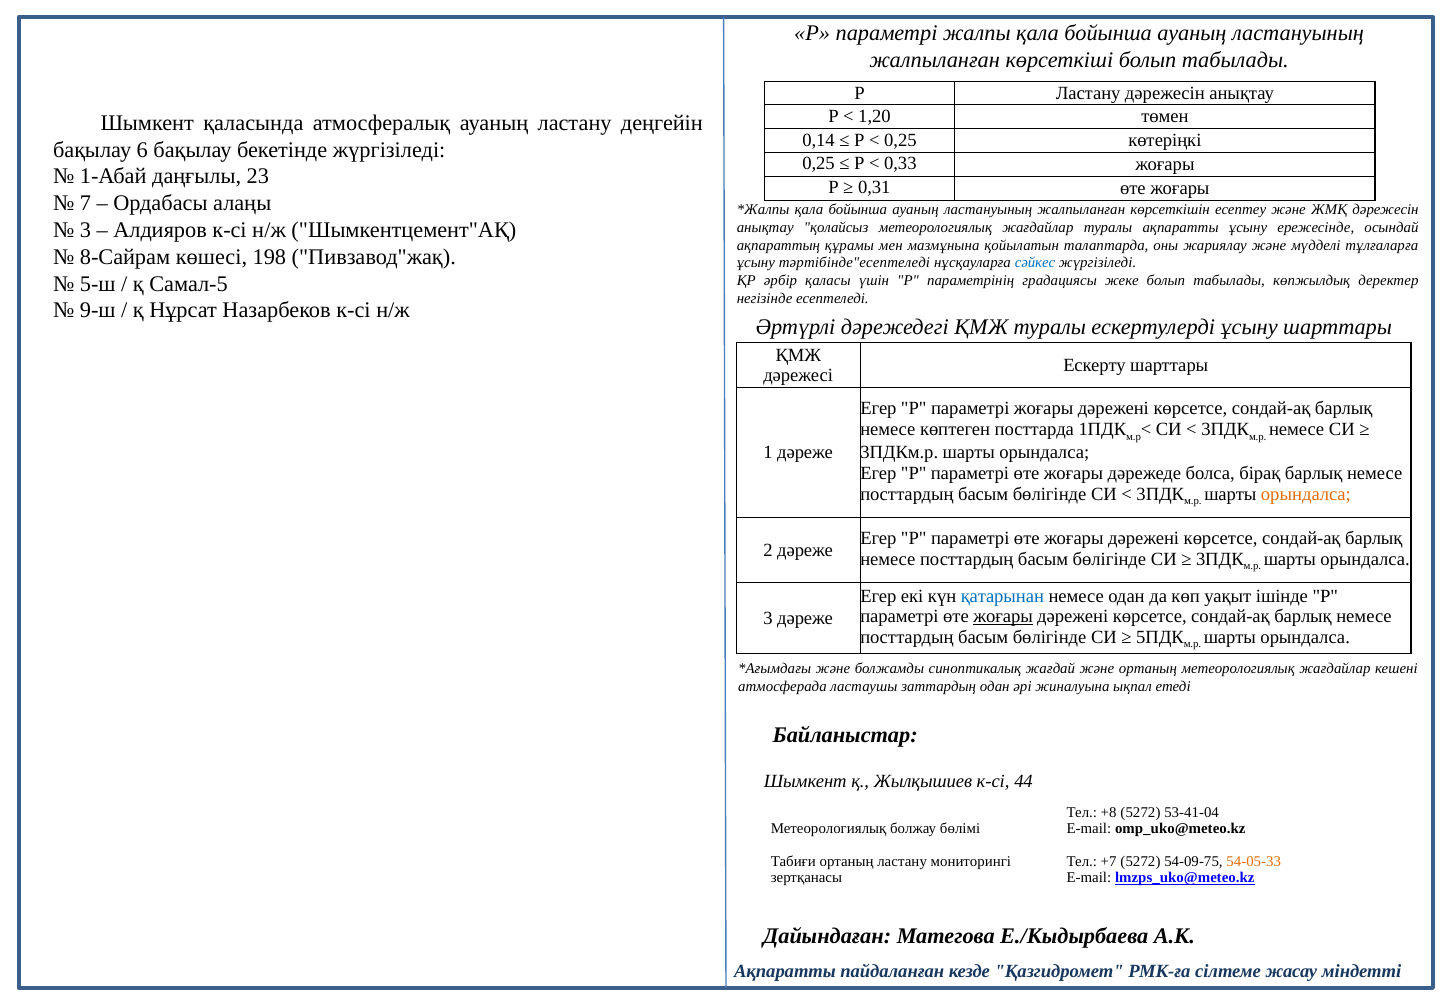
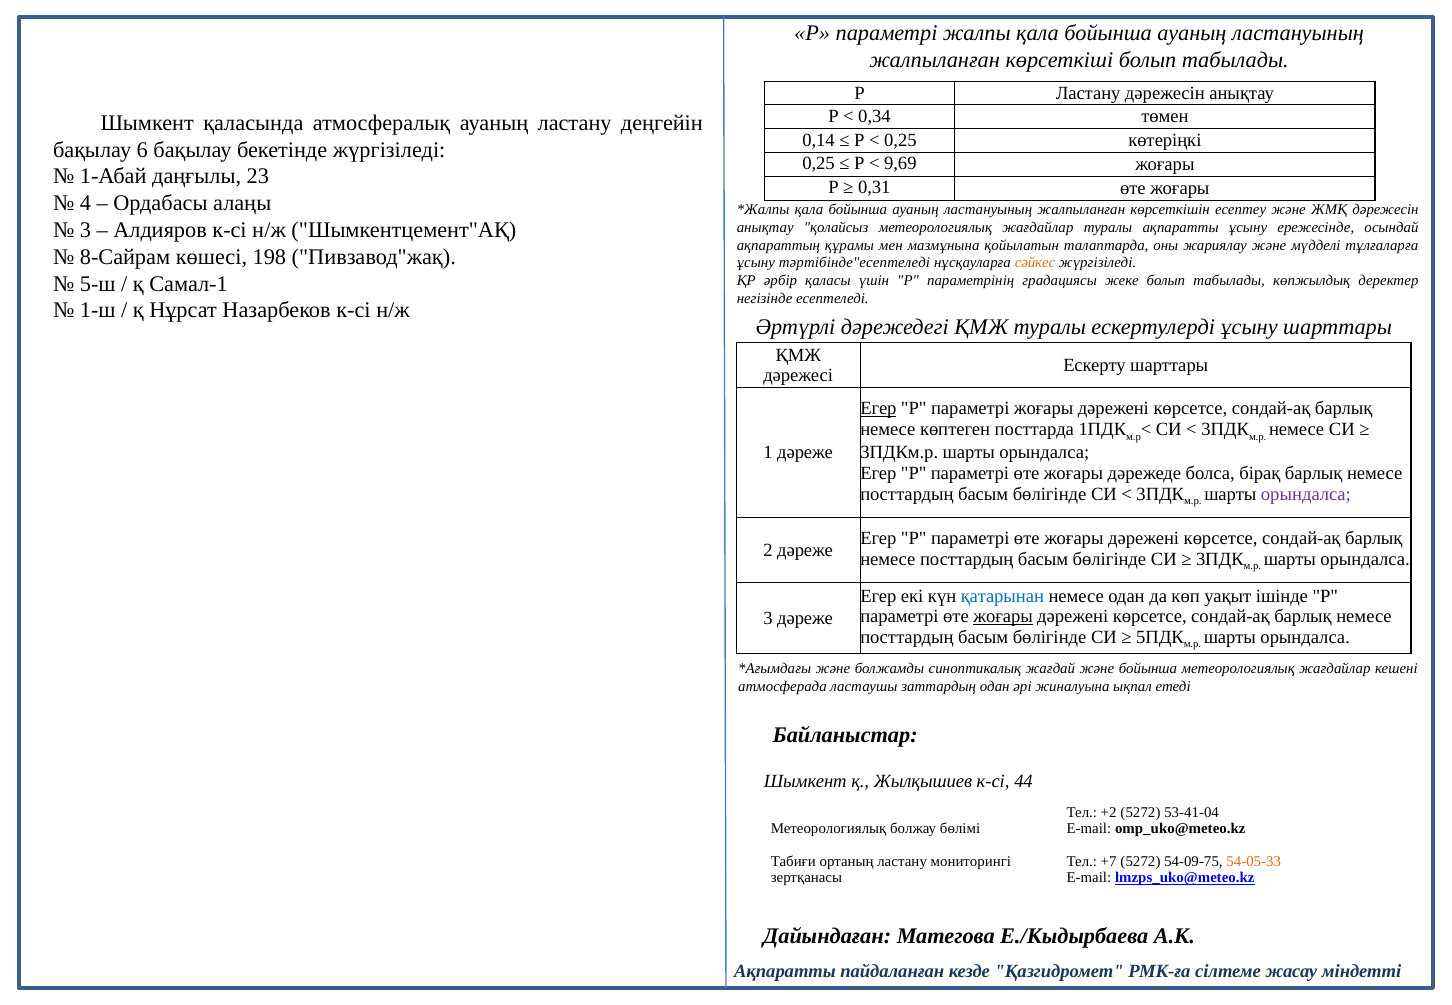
1,20: 1,20 -> 0,34 (875, 116)
0,33: 0,33 -> 9,69 (900, 164)
7: 7 -> 4 (85, 203)
сәйкес colour: blue -> orange (1035, 263)
Самал-5: Самал-5 -> Самал-1 (189, 284)
9-ш: 9-ш -> 1-ш (98, 311)
Егер underline: none -> present (878, 409)
орындалса colour: orange -> purple (1306, 494)
және ортаның: ортаның -> бойынша (1148, 669)
+8: +8 -> +2 (1109, 812)
